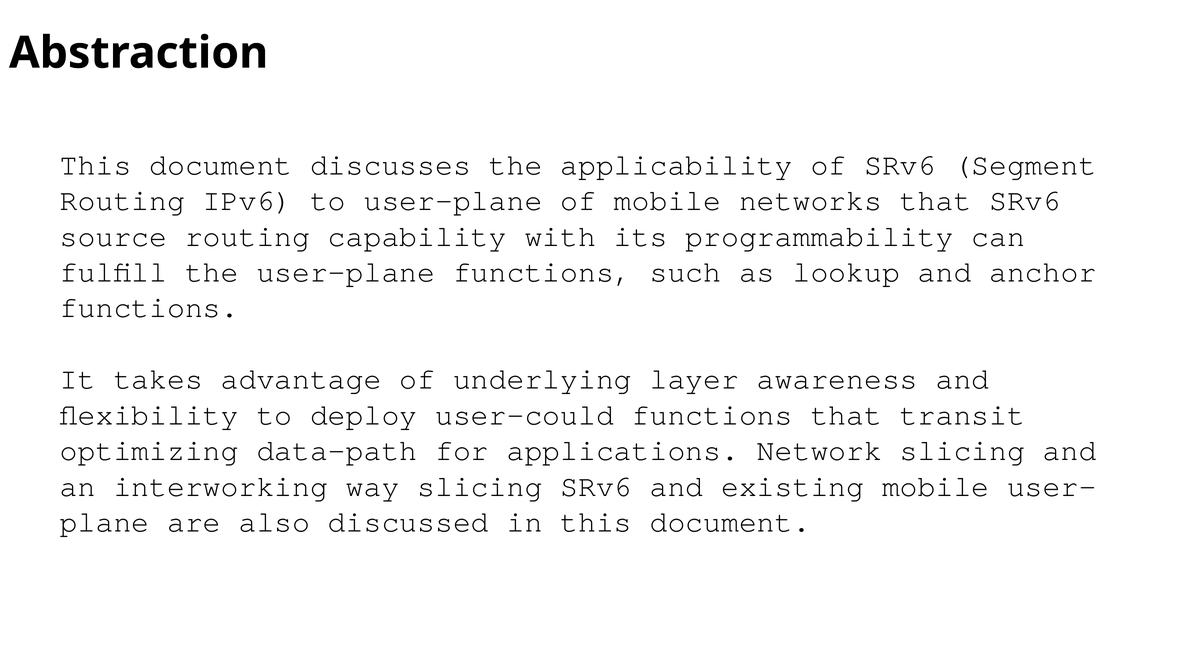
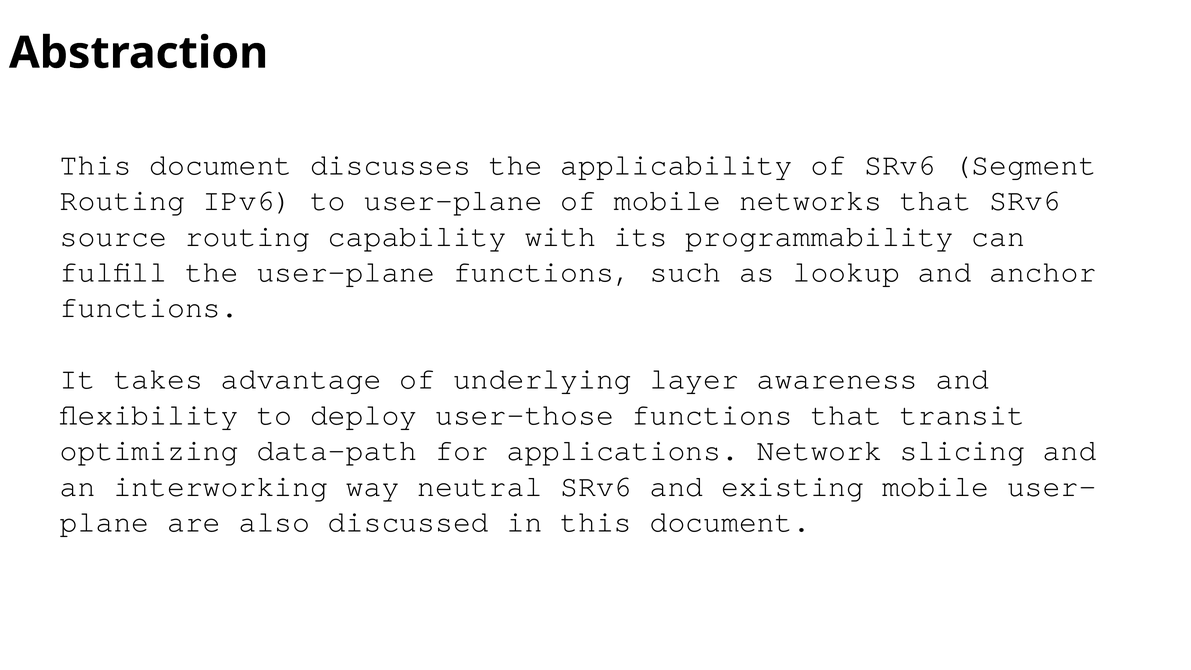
user-could: user-could -> user-those (525, 415)
way slicing: slicing -> neutral (480, 486)
